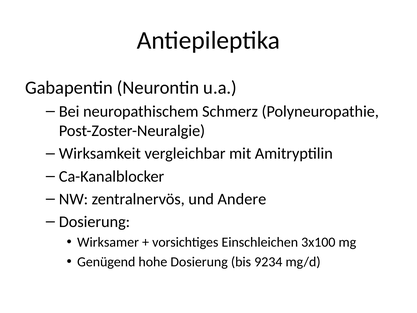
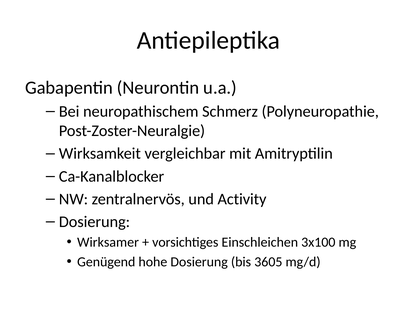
Andere: Andere -> Activity (242, 199)
9234: 9234 -> 3605 (268, 262)
